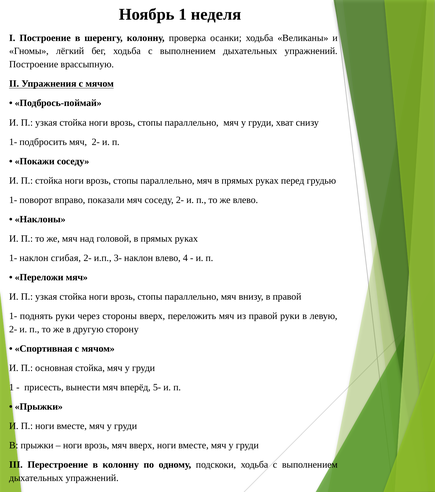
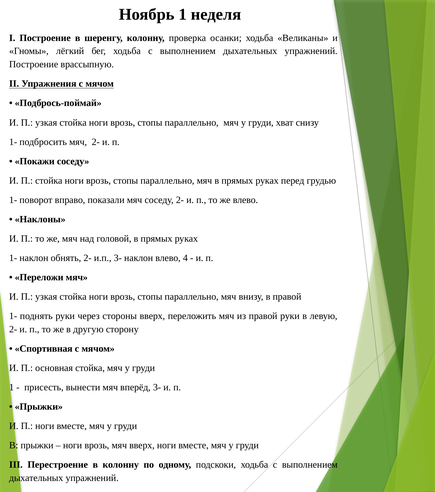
сгибая: сгибая -> обнять (66, 258)
вперёд 5-: 5- -> 3- (157, 388)
